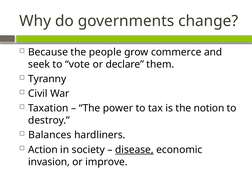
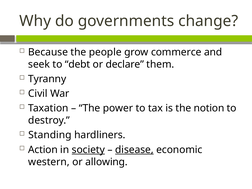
vote: vote -> debt (78, 64)
Balances: Balances -> Standing (50, 135)
society underline: none -> present (88, 150)
invasion: invasion -> western (49, 162)
improve: improve -> allowing (106, 162)
